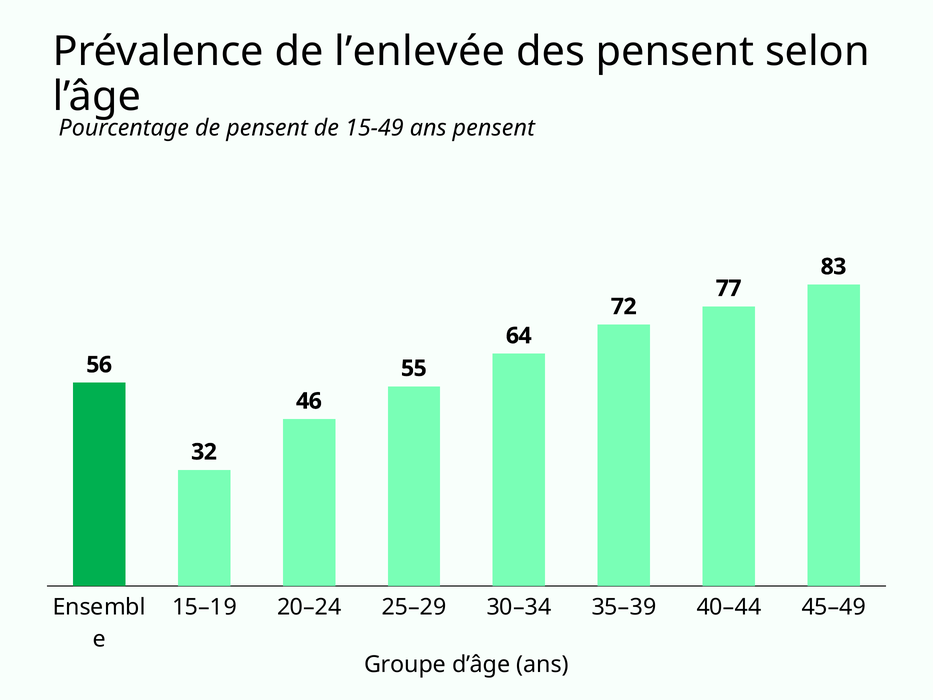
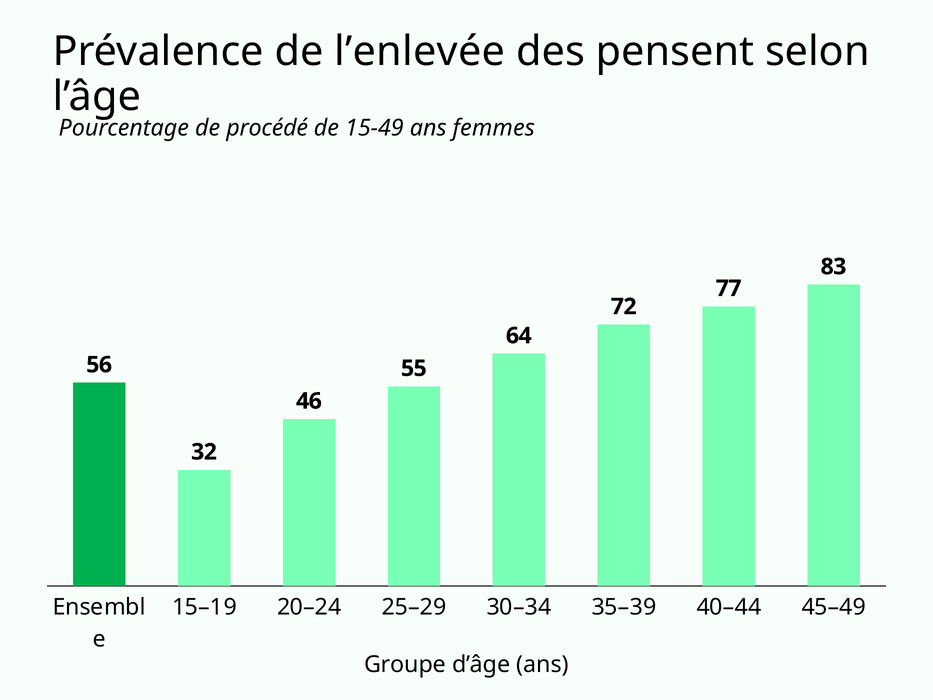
de pensent: pensent -> procédé (267, 128)
ans pensent: pensent -> femmes (494, 128)
